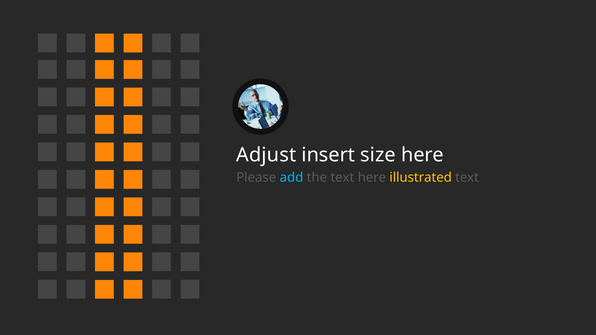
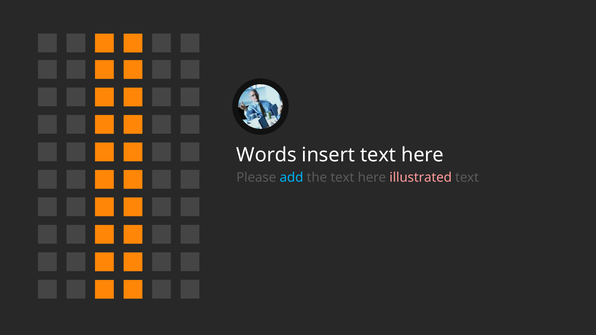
Adjust: Adjust -> Words (266, 155)
insert size: size -> text (378, 155)
illustrated colour: yellow -> pink (421, 178)
